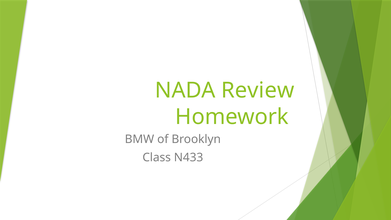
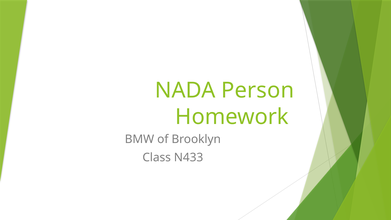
Review: Review -> Person (258, 90)
